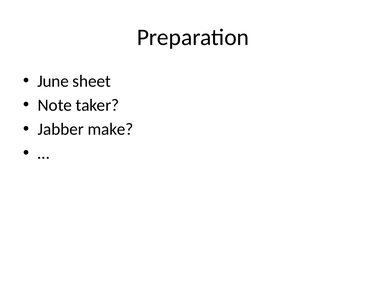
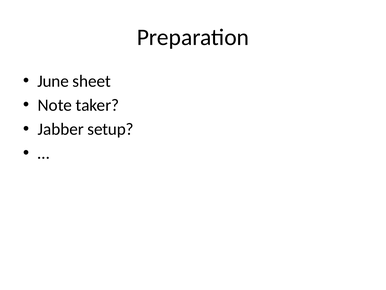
make: make -> setup (111, 129)
